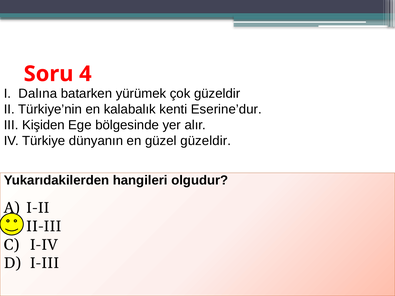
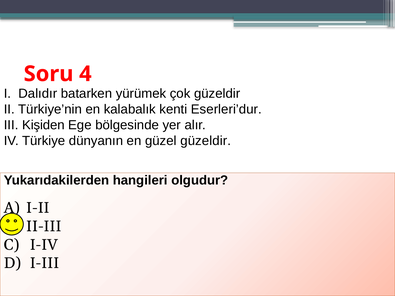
Dalına: Dalına -> Dalıdır (38, 94)
Eserine’dur: Eserine’dur -> Eserleri’dur (226, 109)
